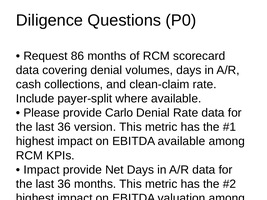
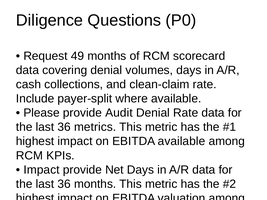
86: 86 -> 49 (78, 56)
Carlo: Carlo -> Audit (119, 113)
version: version -> metrics (95, 127)
